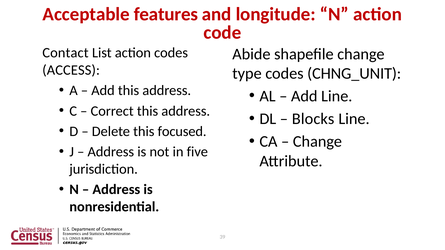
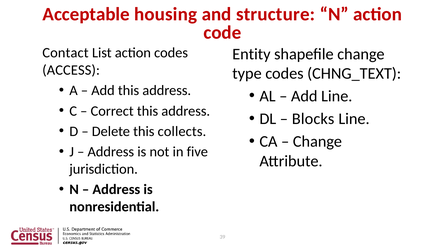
features: features -> housing (166, 14)
longitude: longitude -> structure (276, 14)
Abide: Abide -> Entity (251, 54)
CHNG_UNIT: CHNG_UNIT -> CHNG_TEXT (354, 74)
focused: focused -> collects (182, 132)
